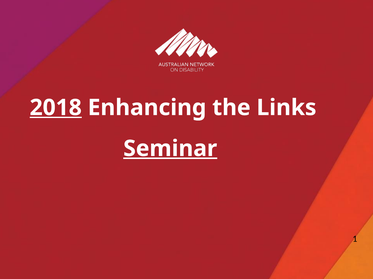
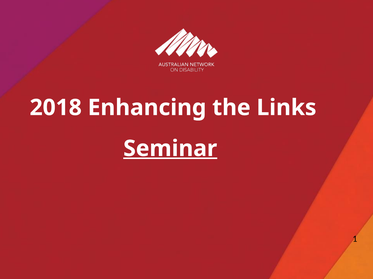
2018 underline: present -> none (56, 108)
